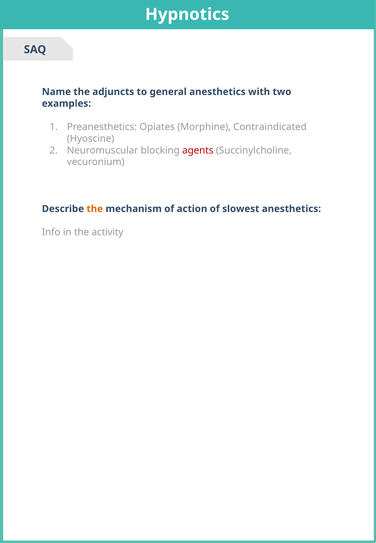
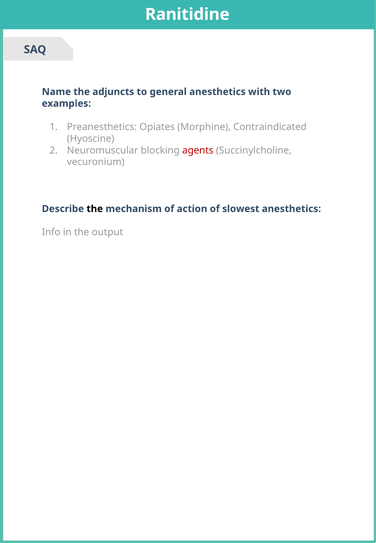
Hypnotics: Hypnotics -> Ranitidine (187, 14)
the colour: orange -> black (95, 209)
activity: activity -> output (107, 232)
